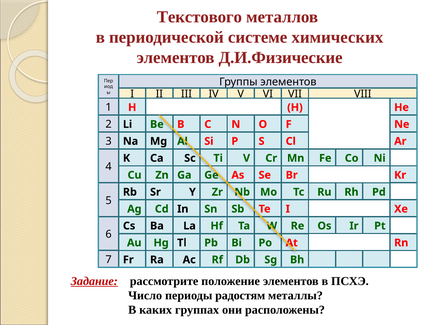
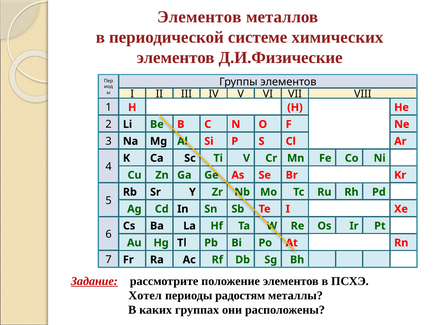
Текстового: Текстового -> Элементов (199, 17)
Число: Число -> Хотел (145, 296)
